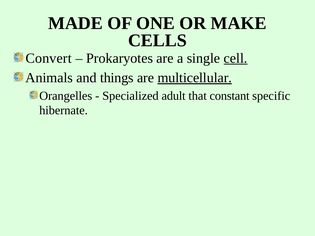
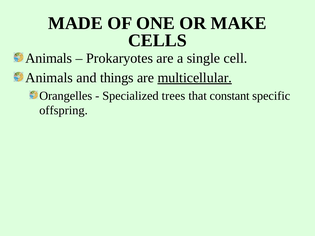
Convert: Convert -> Animals (49, 58)
cell underline: present -> none (236, 58)
adult: adult -> trees (173, 96)
hibernate: hibernate -> offspring (63, 111)
